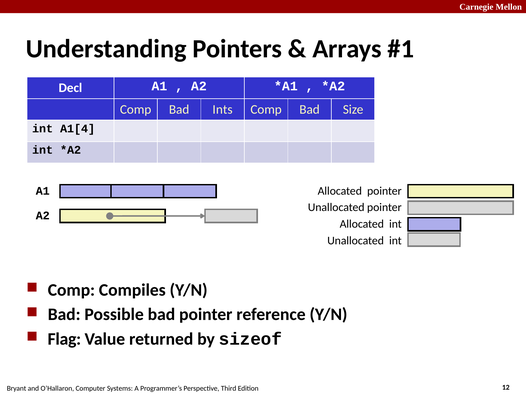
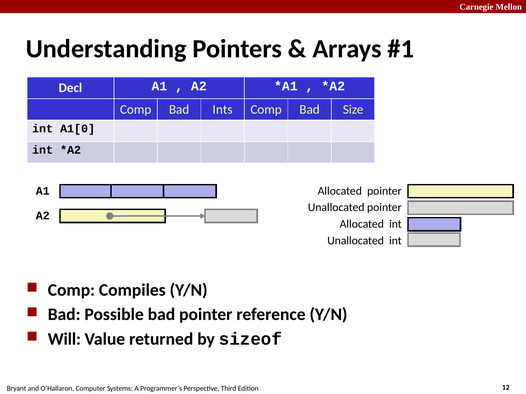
A1[4: A1[4 -> A1[0 (78, 129)
Flag: Flag -> Will (64, 339)
